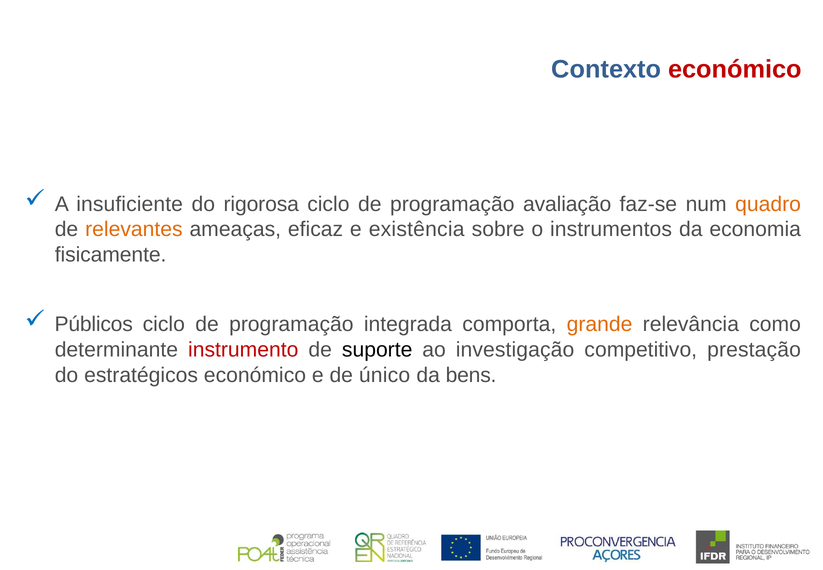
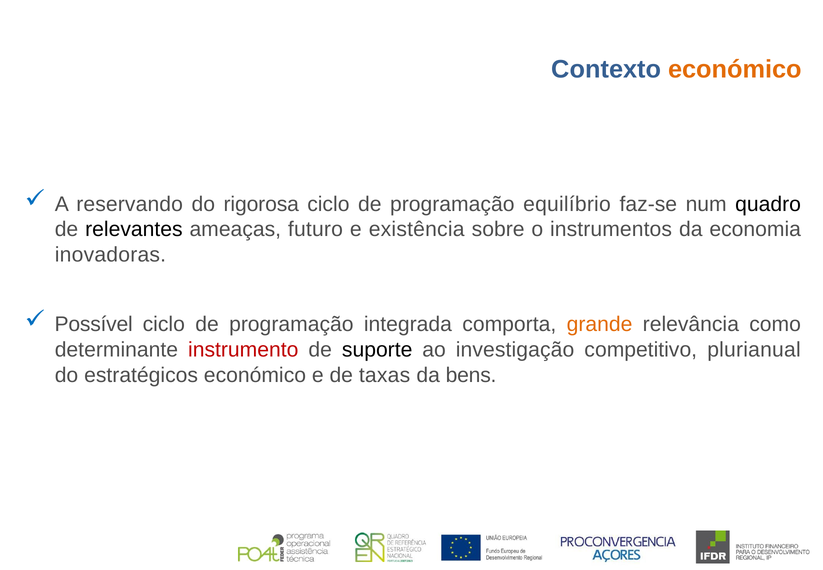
económico colour: red -> orange (735, 69)
insuficiente: insuficiente -> reservando (130, 204)
avaliação: avaliação -> equilíbrio (567, 204)
quadro colour: orange -> black (768, 204)
relevantes colour: orange -> black (134, 229)
eficaz: eficaz -> futuro (315, 229)
fisicamente: fisicamente -> inovadoras (110, 255)
Públicos: Públicos -> Possível (94, 324)
prestação: prestação -> plurianual (754, 350)
único: único -> taxas (385, 375)
